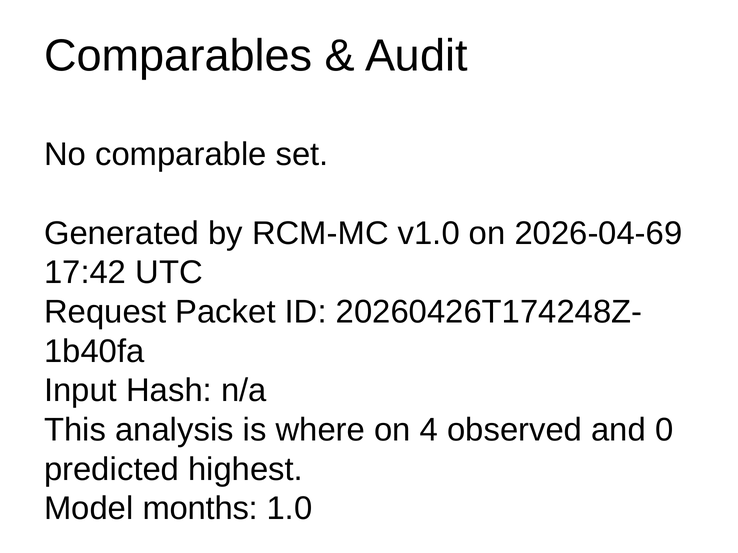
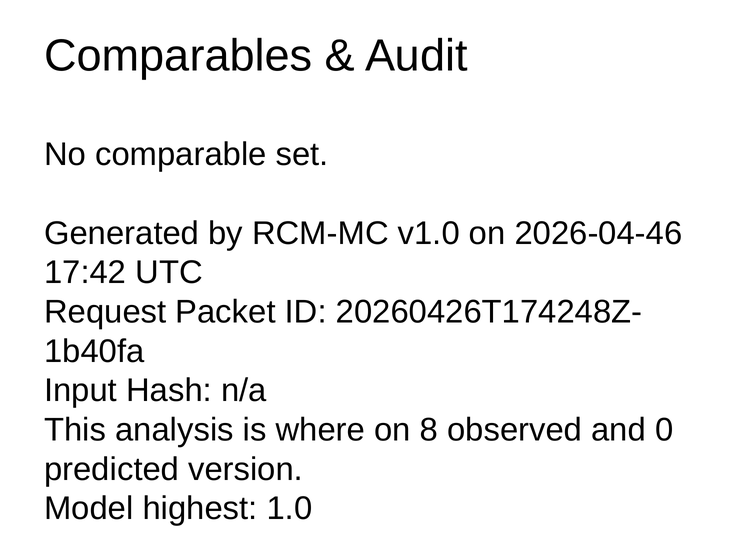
2026-04-69: 2026-04-69 -> 2026-04-46 (598, 233)
4: 4 -> 8 (429, 430)
highest: highest -> version (246, 470)
months: months -> highest (200, 509)
